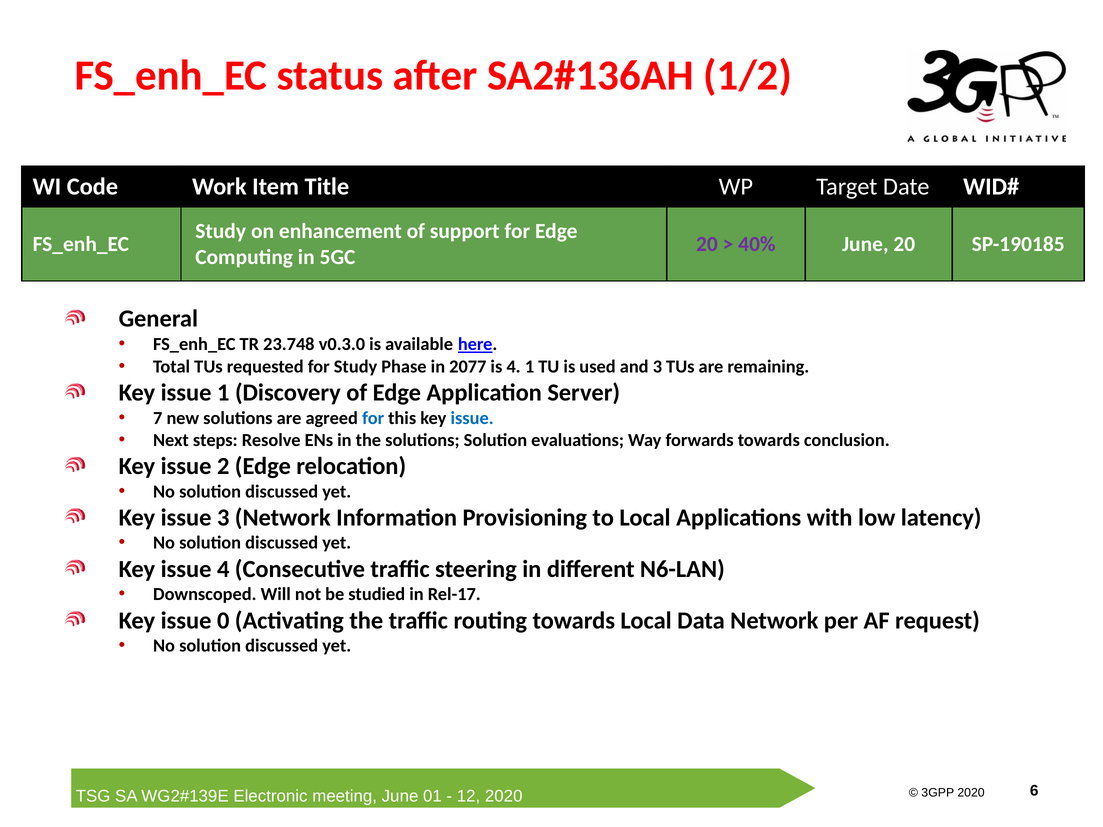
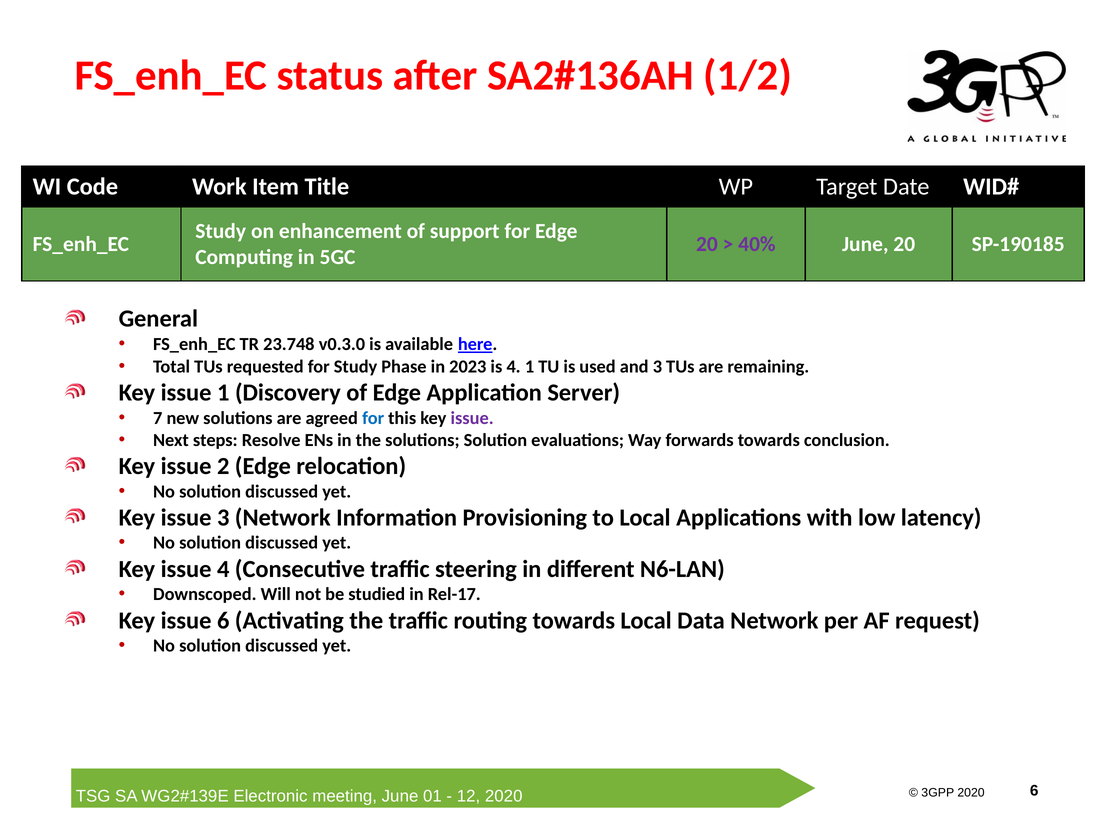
2077: 2077 -> 2023 (468, 367)
issue colour: blue -> purple (472, 418)
issue 0: 0 -> 6 (223, 621)
